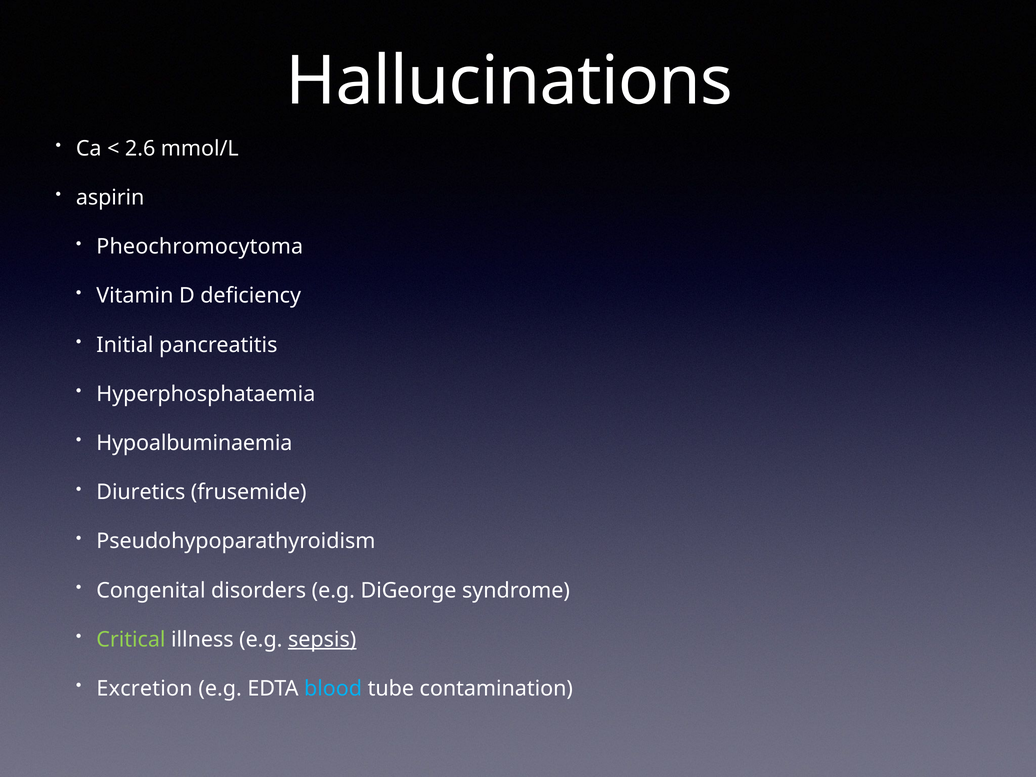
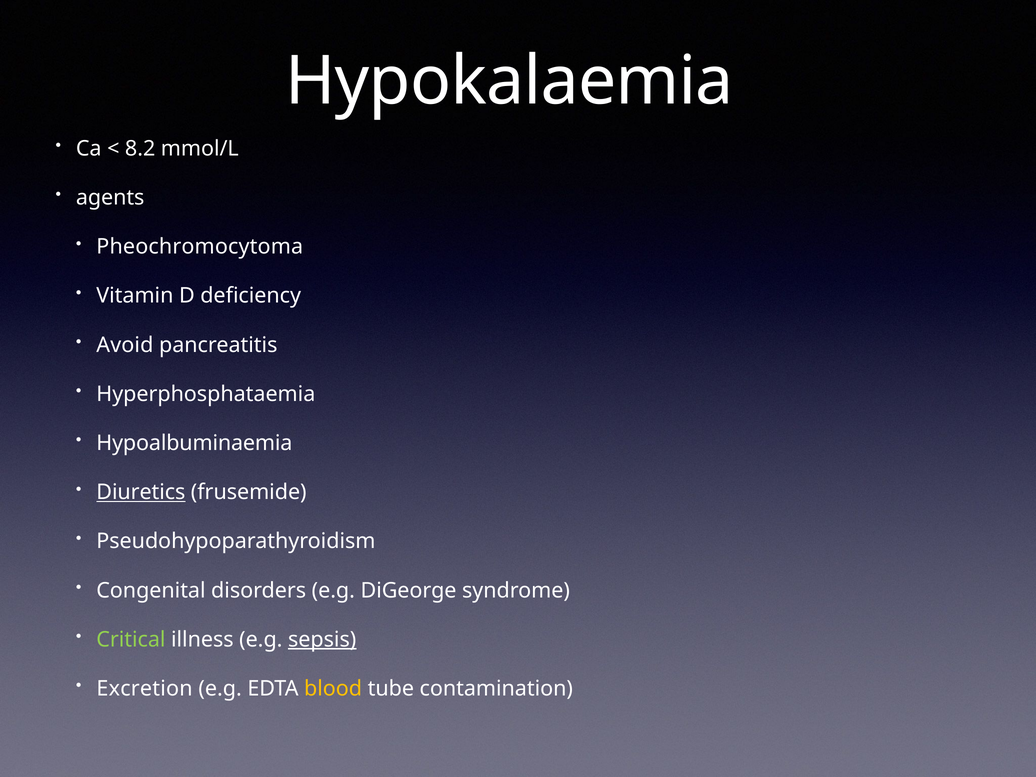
Hallucinations: Hallucinations -> Hypokalaemia (509, 81)
2.6: 2.6 -> 8.2 (140, 149)
aspirin: aspirin -> agents (110, 198)
Initial: Initial -> Avoid (125, 345)
Diuretics underline: none -> present (141, 492)
blood colour: light blue -> yellow (333, 689)
